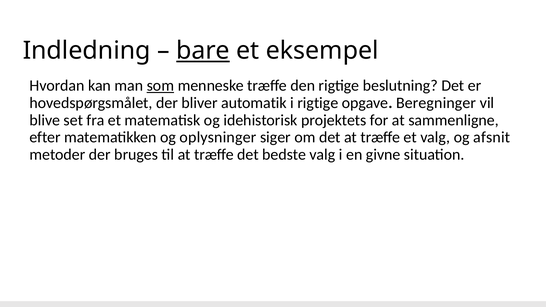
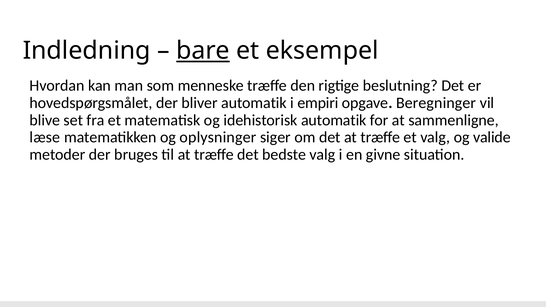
som underline: present -> none (160, 86)
i rigtige: rigtige -> empiri (318, 103)
idehistorisk projektets: projektets -> automatik (334, 120)
efter: efter -> læse (45, 137)
afsnit: afsnit -> valide (492, 137)
